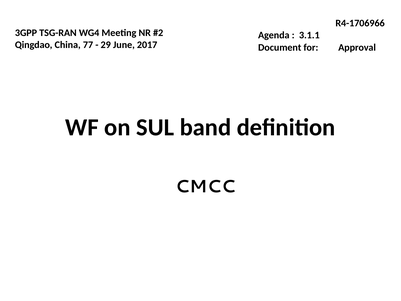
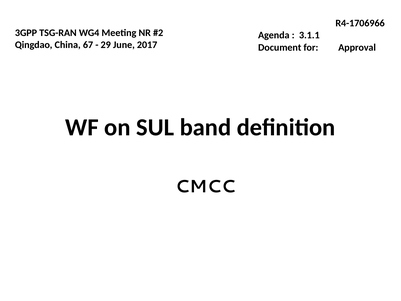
77: 77 -> 67 (88, 45)
